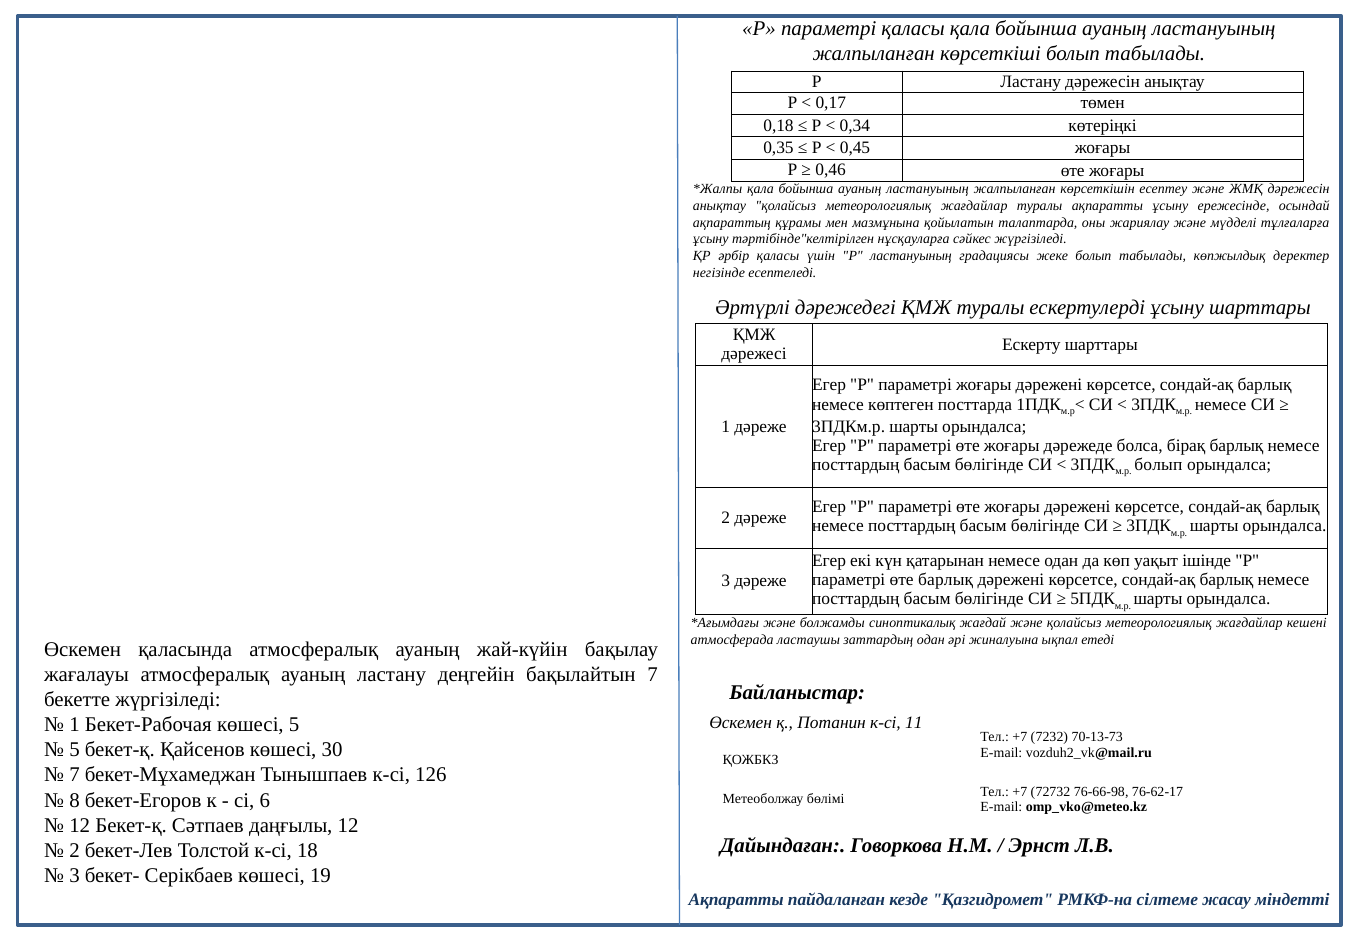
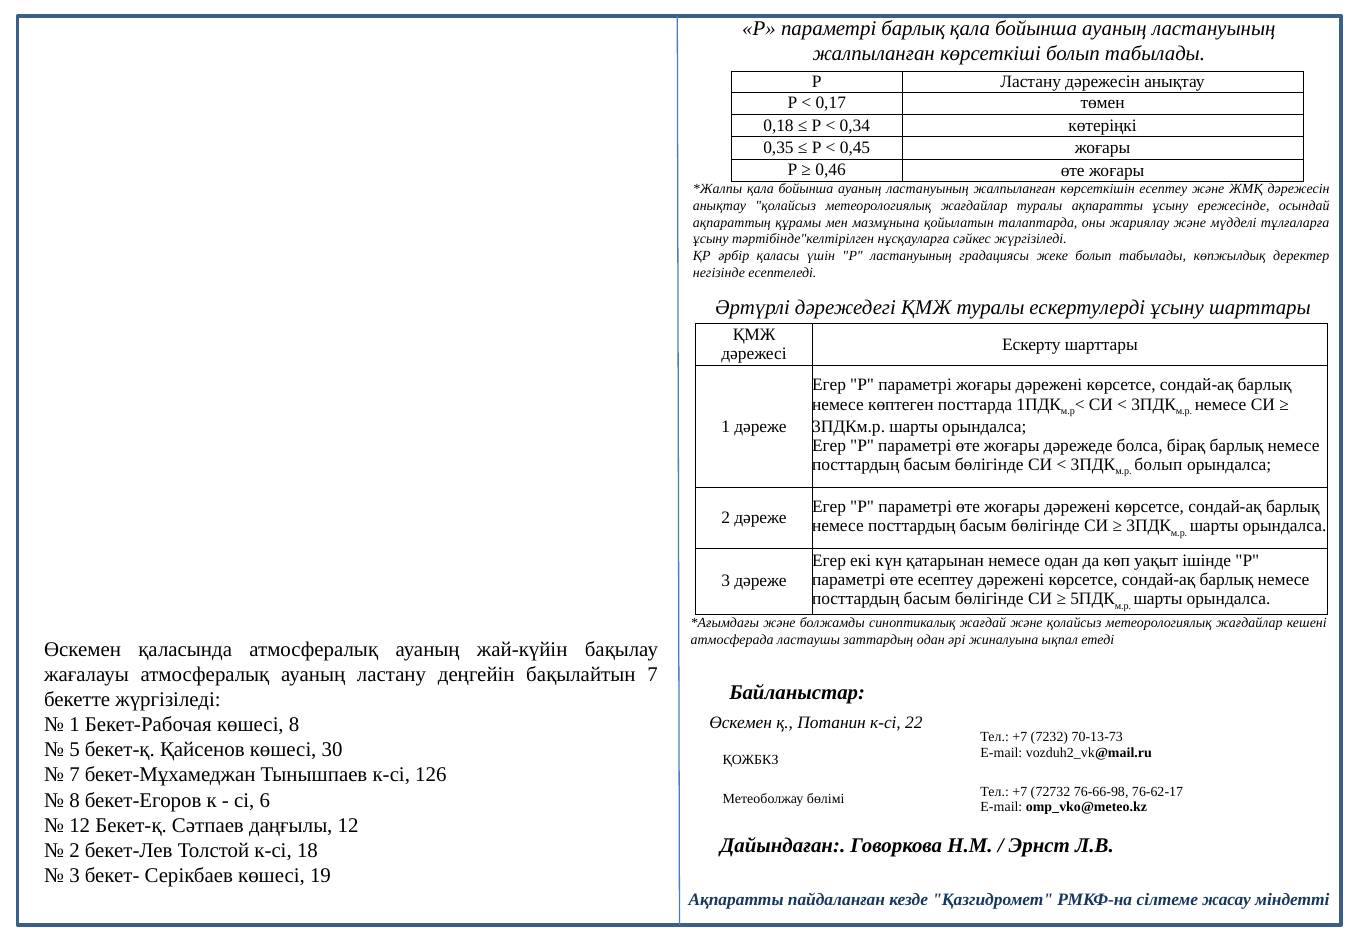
параметрі қаласы: қаласы -> барлық (913, 28)
өте барлық: барлық -> есептеу (946, 580)
11: 11 -> 22 (914, 723)
көшесі 5: 5 -> 8 (294, 725)
